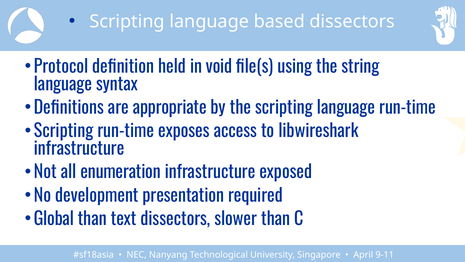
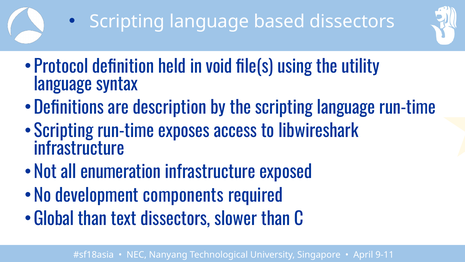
string: string -> utility (361, 67)
appropriate: appropriate -> description (170, 108)
presentation: presentation -> components (183, 195)
